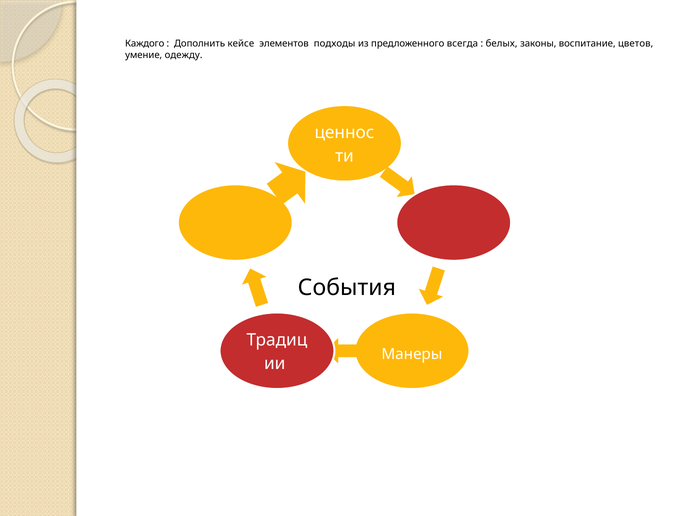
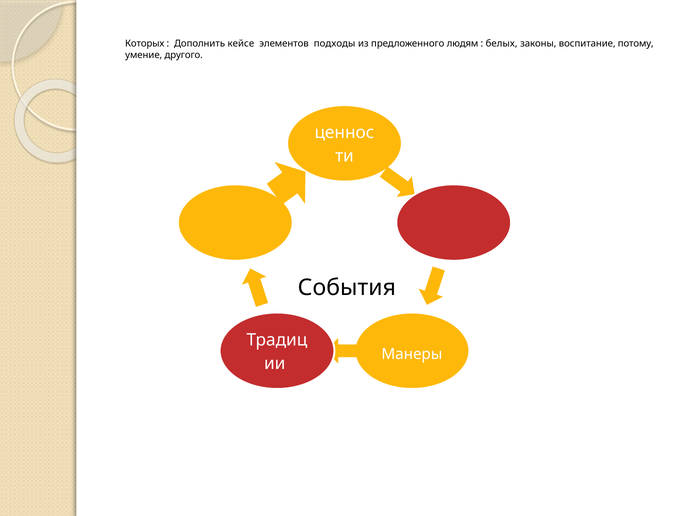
Каждого: Каждого -> Которых (145, 44)
всегда: всегда -> людям (463, 44)
цветов: цветов -> потому (636, 44)
одежду: одежду -> другого (184, 55)
